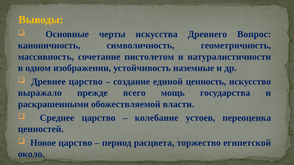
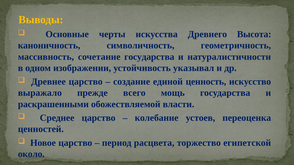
Вопрос: Вопрос -> Высота (254, 34)
сочетание пистолетом: пистолетом -> государства (149, 57)
наземные: наземные -> указывал (194, 68)
